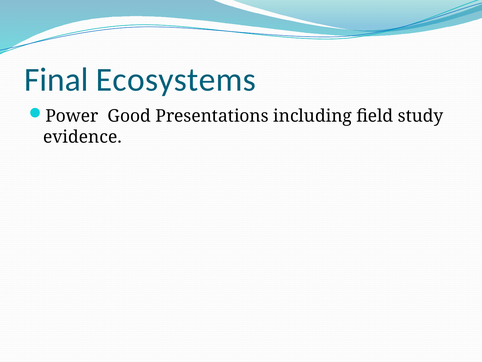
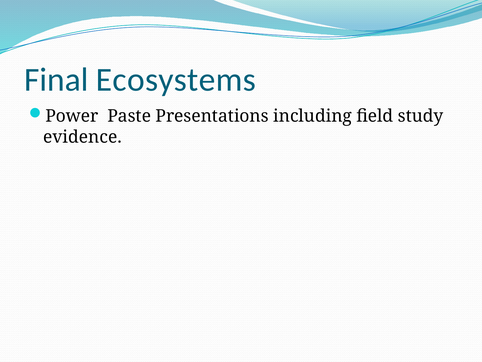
Good: Good -> Paste (129, 116)
